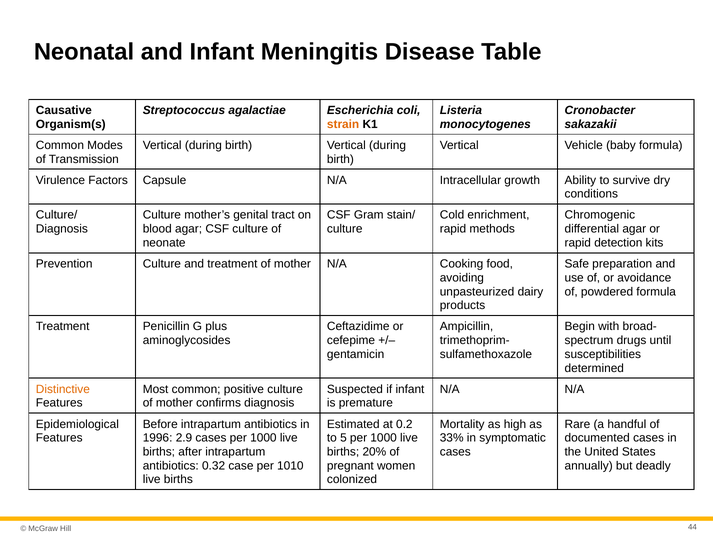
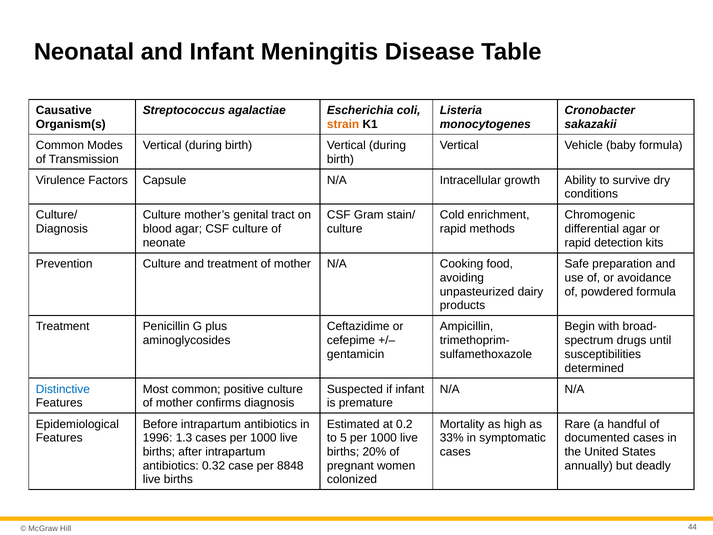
Distinctive colour: orange -> blue (63, 389)
2.9: 2.9 -> 1.3 (184, 438)
1010: 1010 -> 8848 (290, 465)
